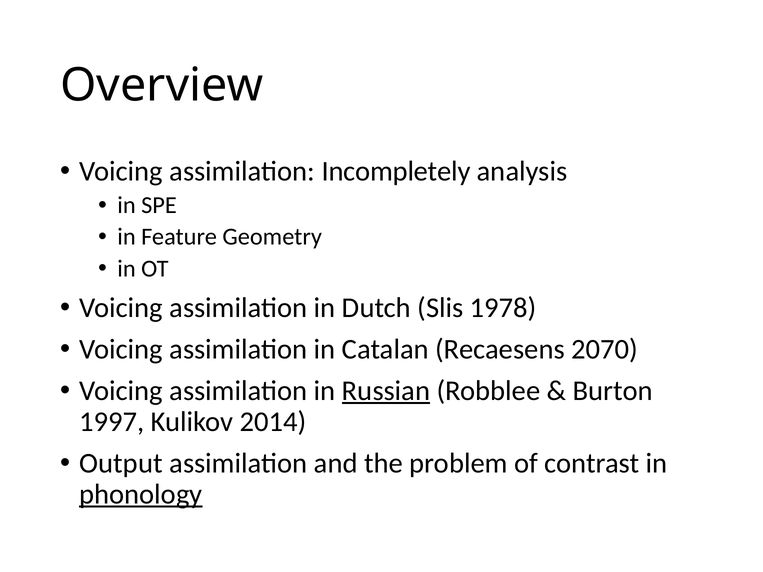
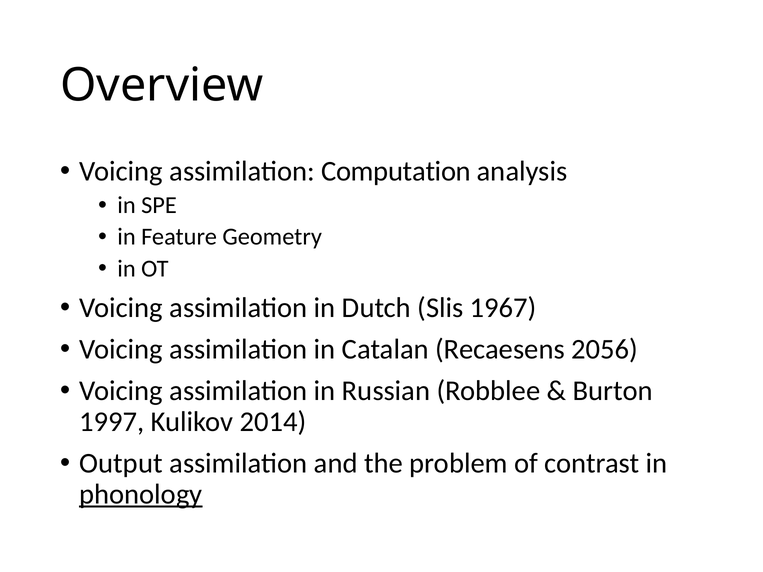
Incompletely: Incompletely -> Computation (396, 171)
1978: 1978 -> 1967 (503, 308)
2070: 2070 -> 2056 (605, 349)
Russian underline: present -> none (386, 391)
